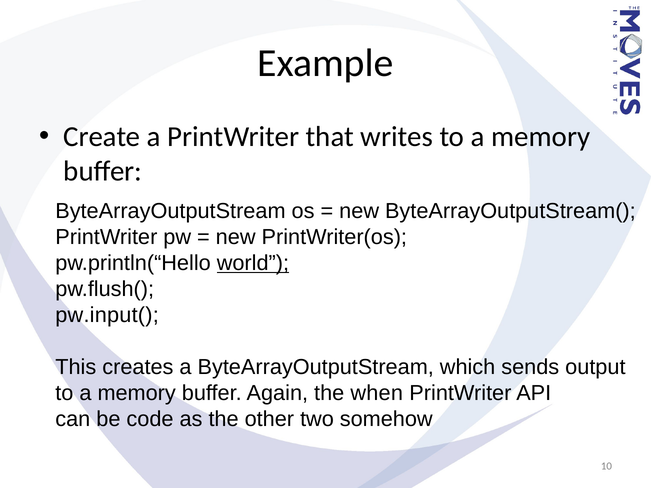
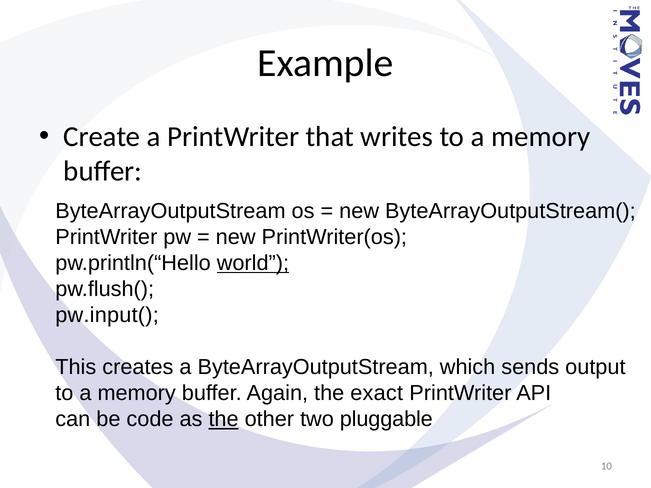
when: when -> exact (377, 393)
the underline: none -> present (224, 420)
somehow: somehow -> pluggable (386, 420)
